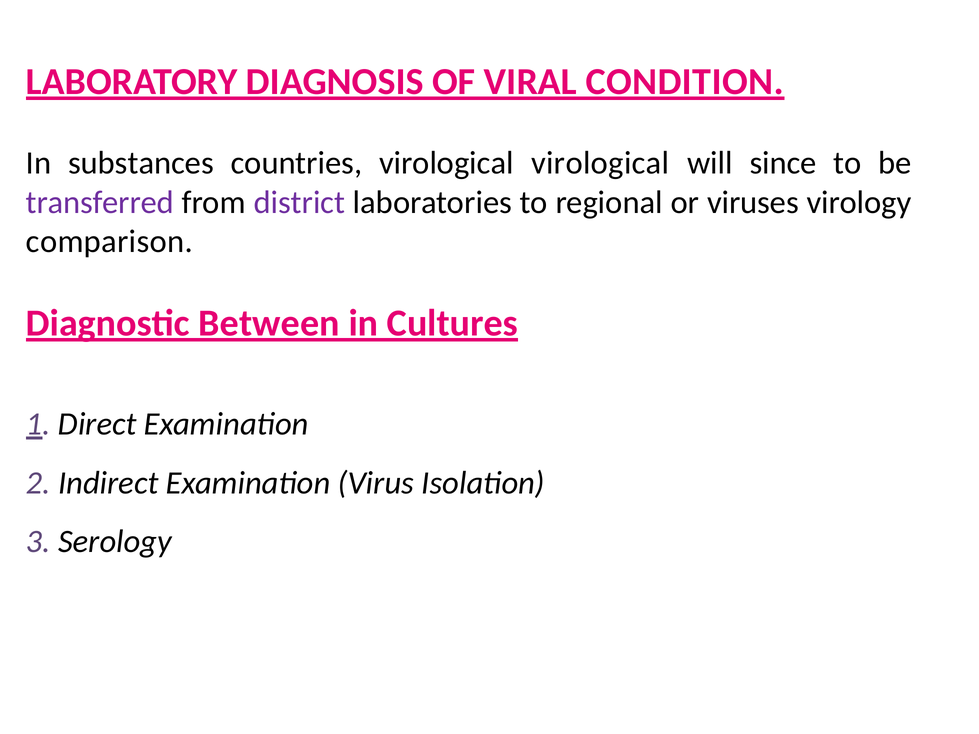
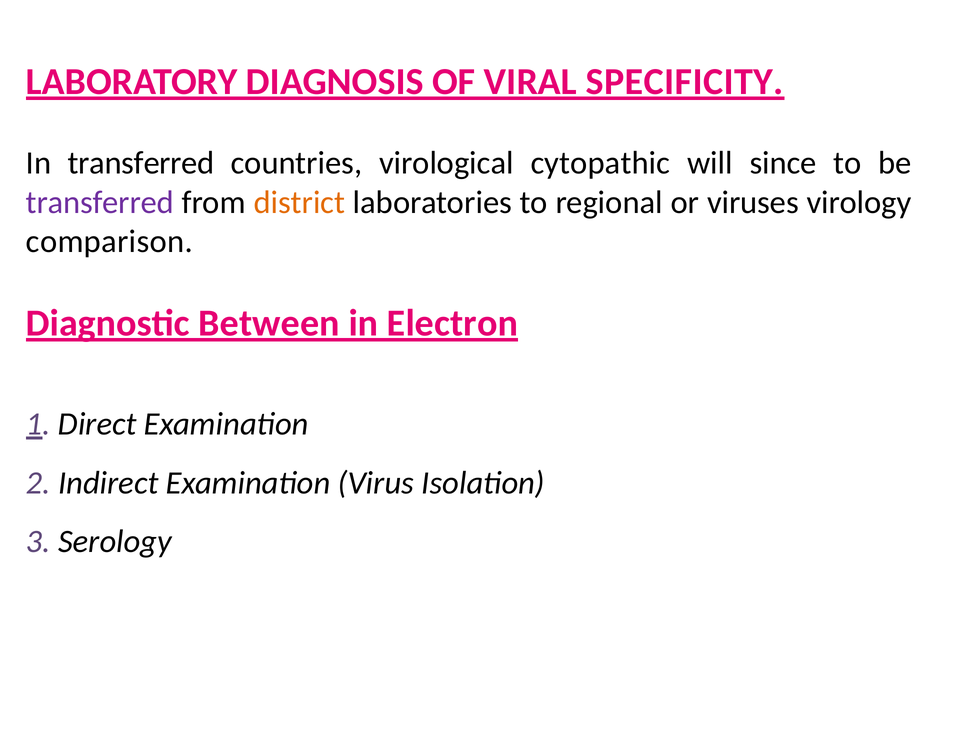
CONDITION: CONDITION -> SPECIFICITY (685, 82)
In substances: substances -> transferred (141, 163)
virological virological: virological -> cytopathic (600, 163)
district colour: purple -> orange (299, 202)
Cultures: Cultures -> Electron (452, 323)
